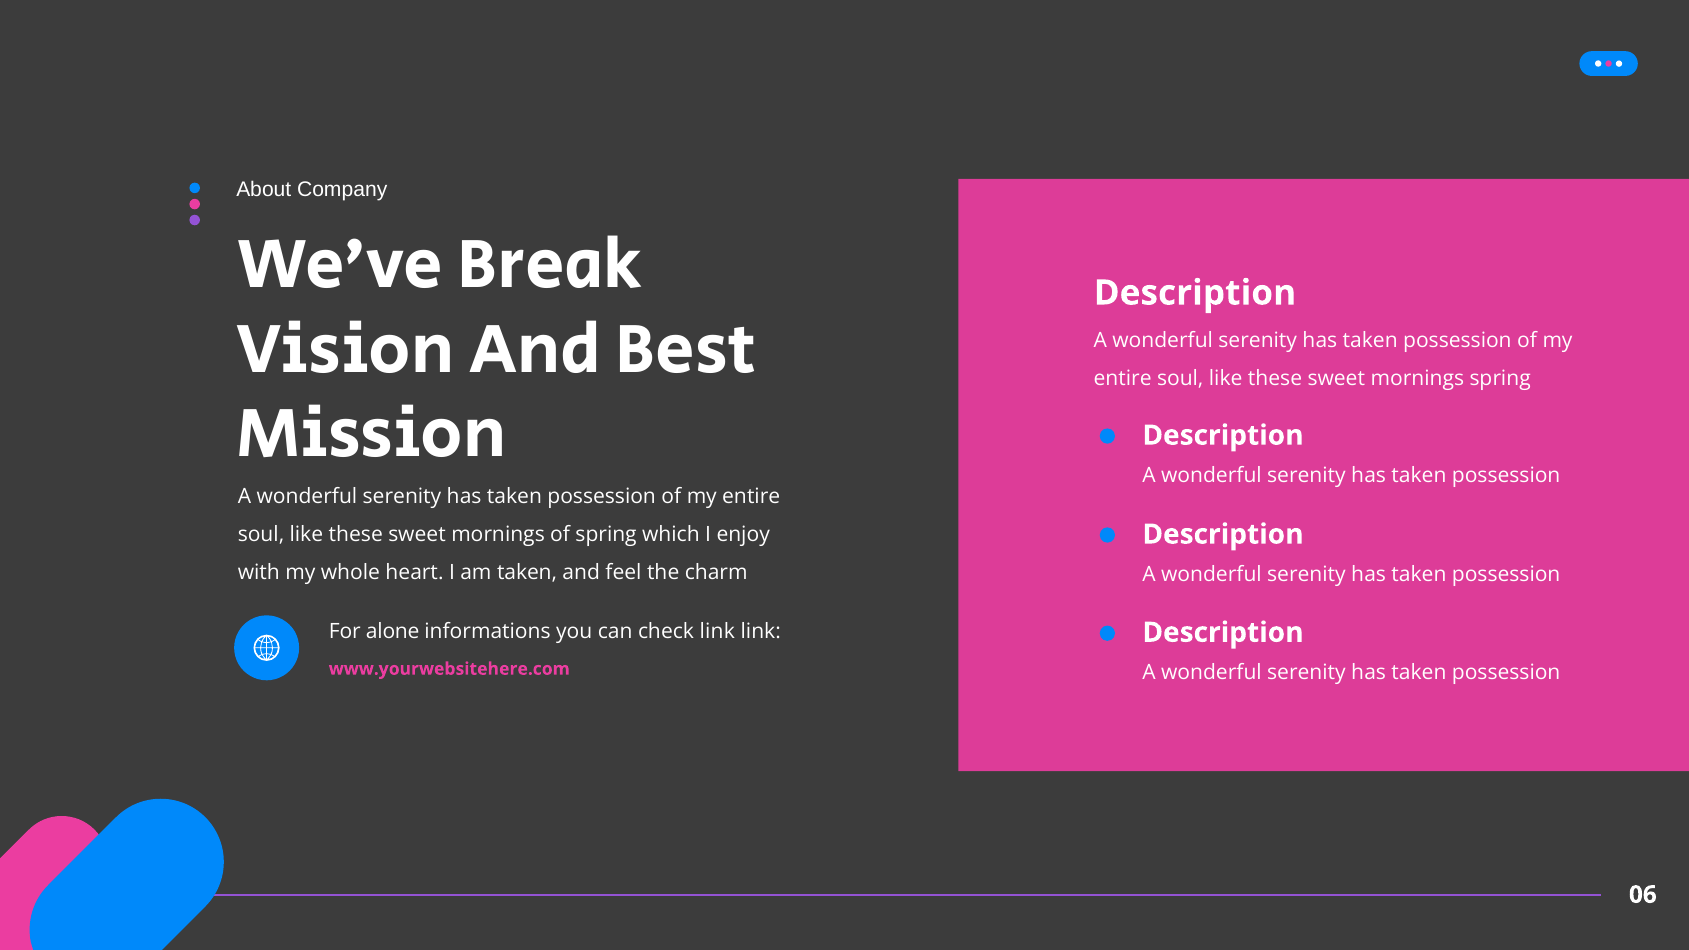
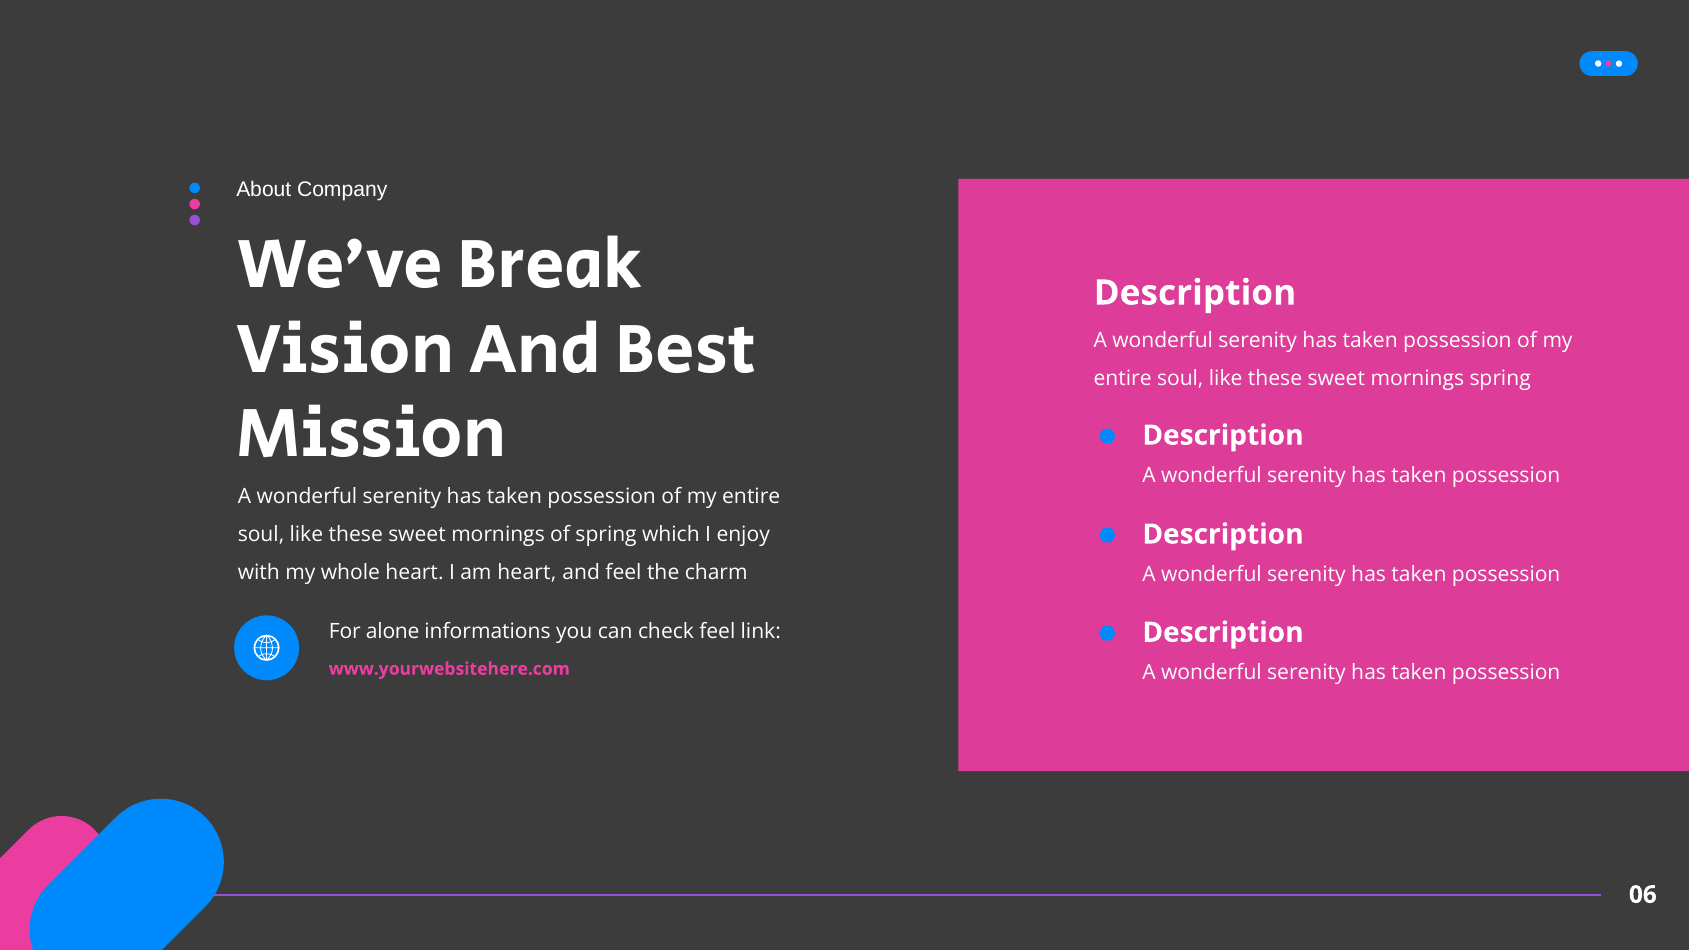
am taken: taken -> heart (527, 572)
check link: link -> feel (717, 631)
